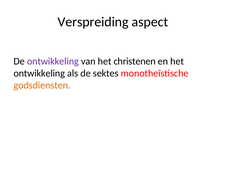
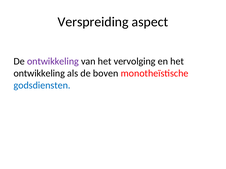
christenen: christenen -> vervolging (135, 61)
sektes: sektes -> boven (106, 74)
godsdiensten colour: orange -> blue (42, 86)
